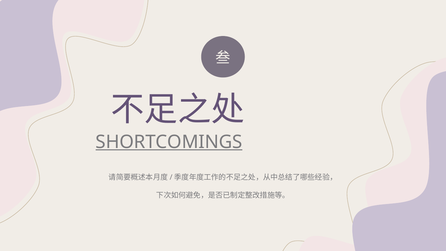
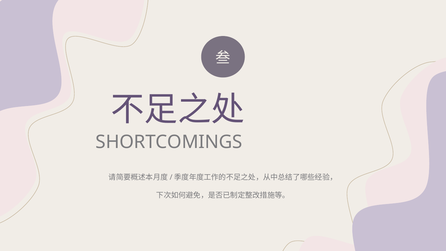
SHORTCOMINGS underline: present -> none (169, 142)
